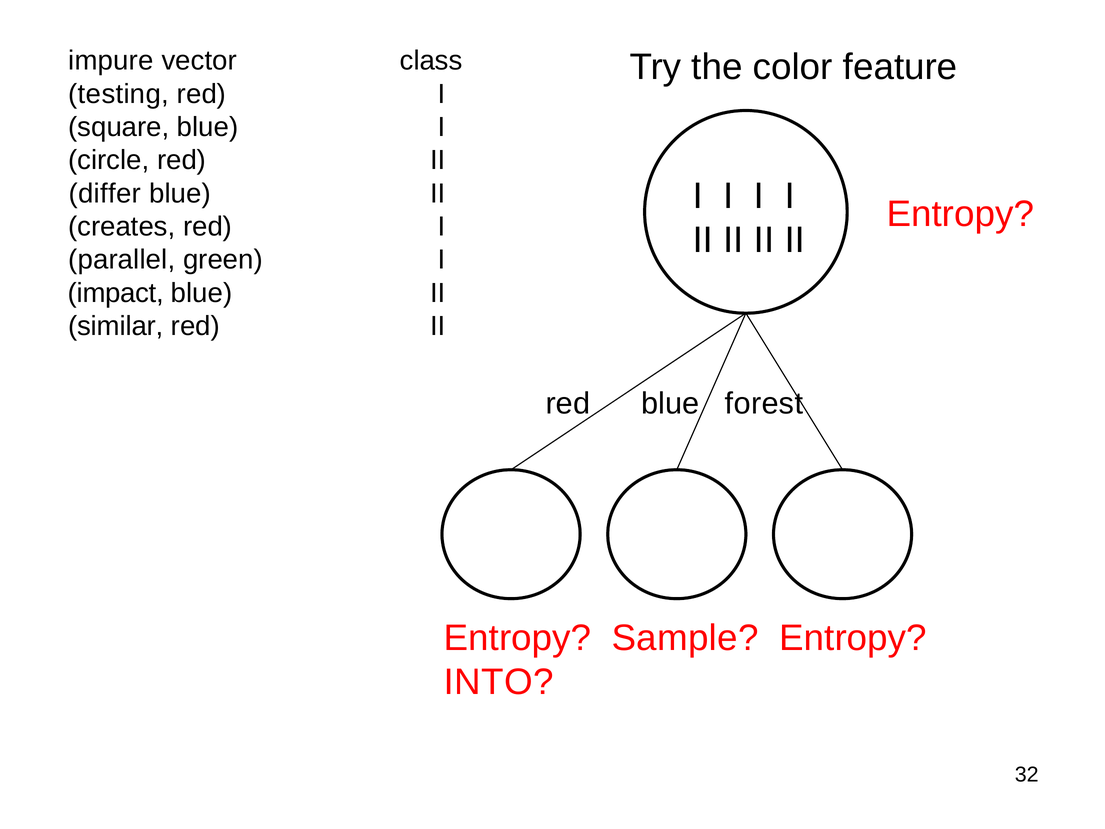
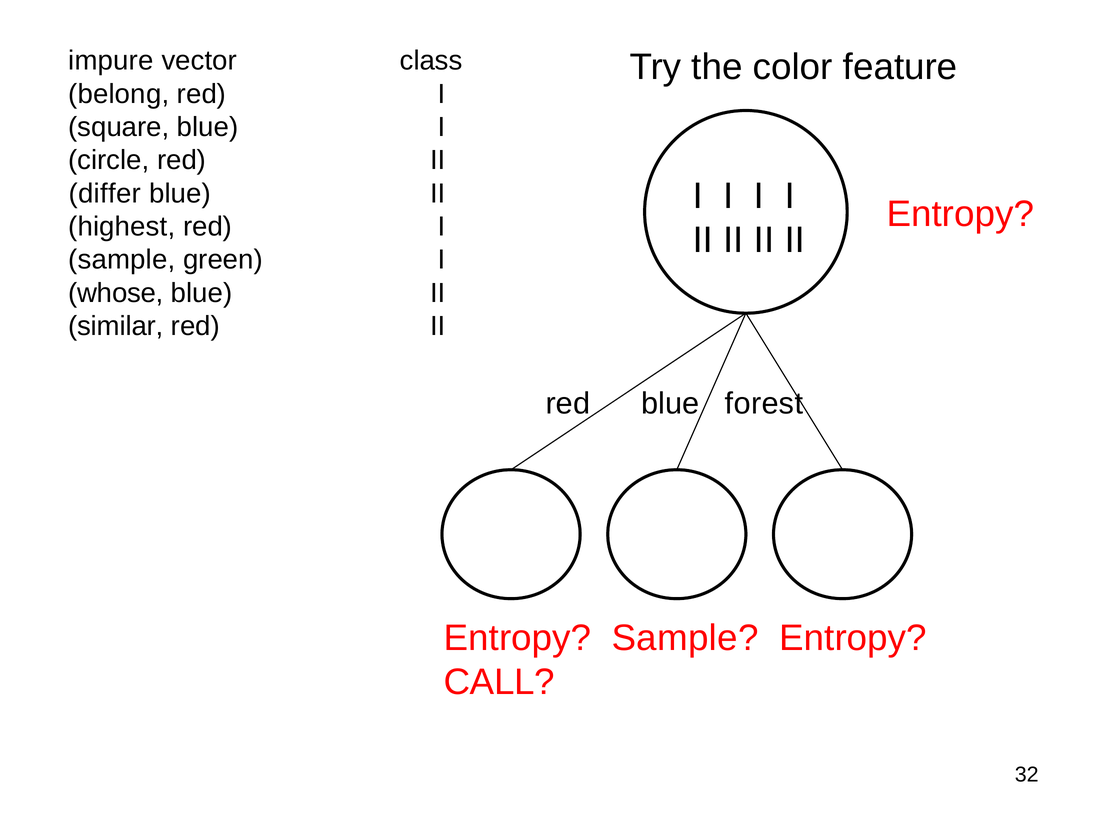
testing: testing -> belong (119, 94)
creates: creates -> highest (122, 227)
parallel: parallel -> sample (122, 260)
impact: impact -> whose (116, 293)
INTO: INTO -> CALL (499, 682)
